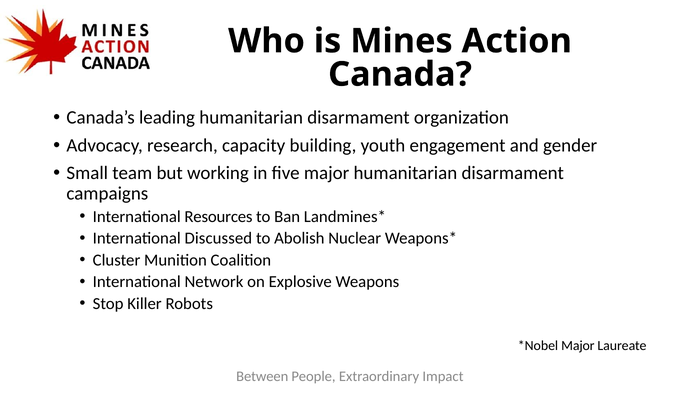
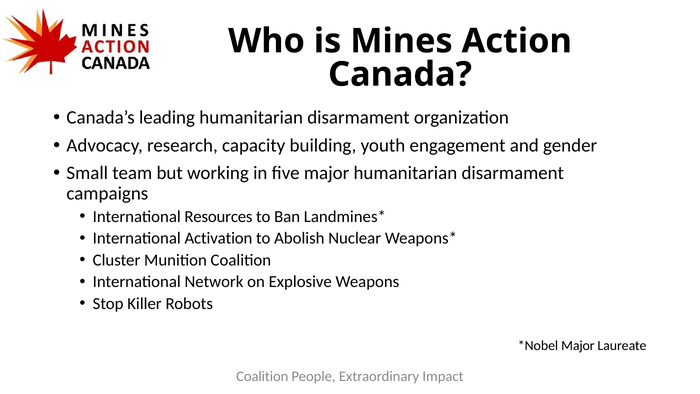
Discussed: Discussed -> Activation (218, 238)
Between: Between -> Coalition (262, 376)
